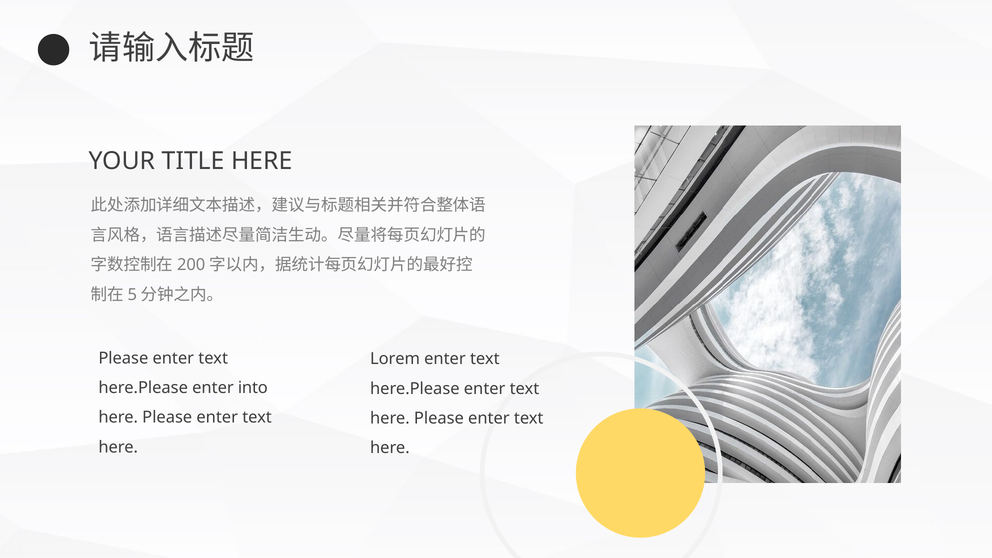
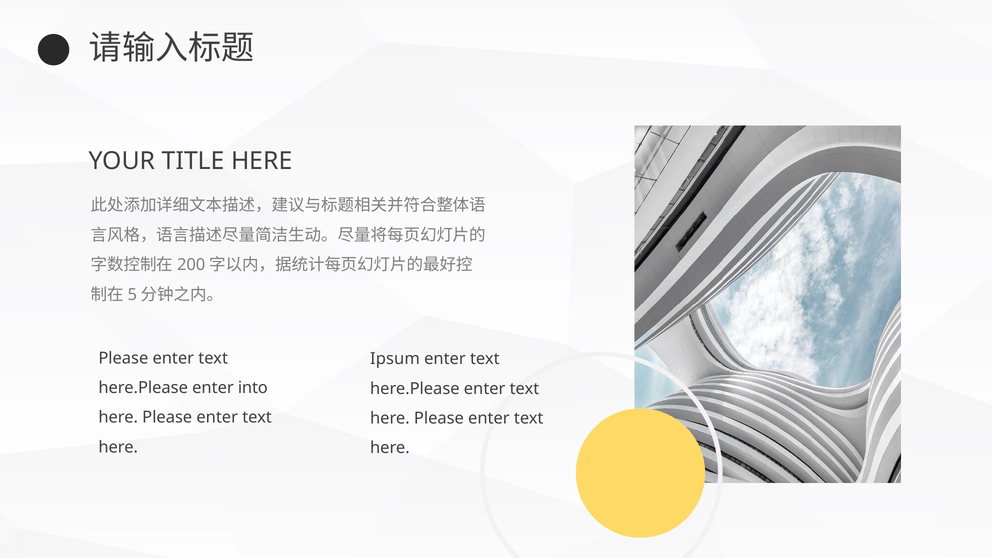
Lorem: Lorem -> Ipsum (395, 359)
